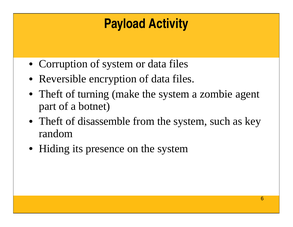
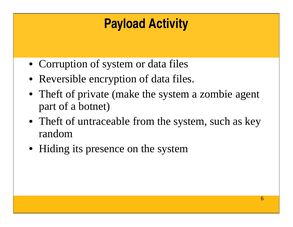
turning: turning -> private (93, 94)
disassemble: disassemble -> untraceable (104, 121)
